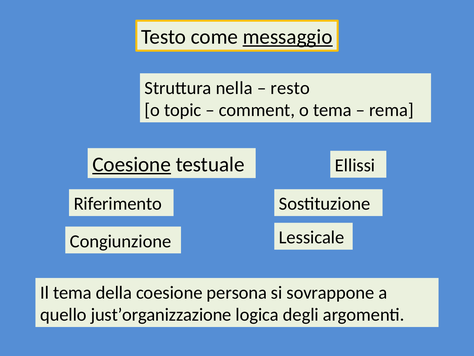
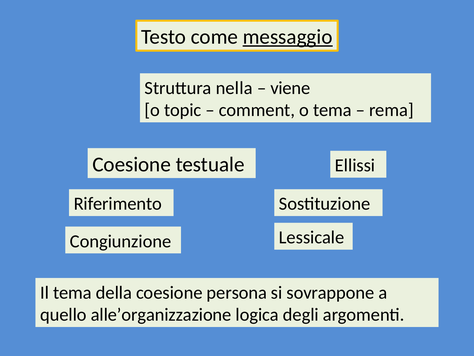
resto: resto -> viene (290, 88)
Coesione underline: present -> none (132, 164)
just’organizzazione: just’organizzazione -> alle’organizzazione (161, 314)
